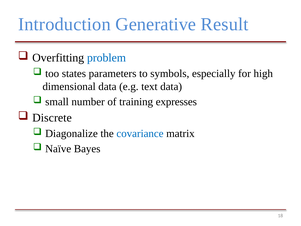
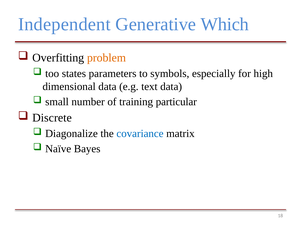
Introduction: Introduction -> Independent (64, 24)
Result: Result -> Which (225, 24)
problem colour: blue -> orange (106, 58)
expresses: expresses -> particular (176, 102)
